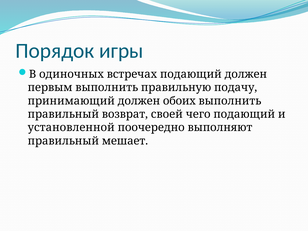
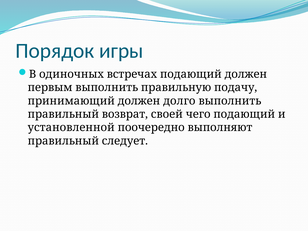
обоих: обоих -> долго (179, 101)
мешает: мешает -> следует (125, 141)
